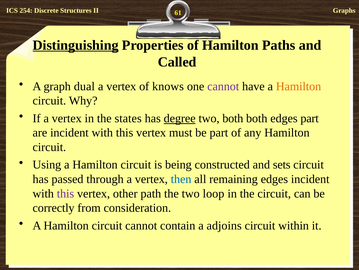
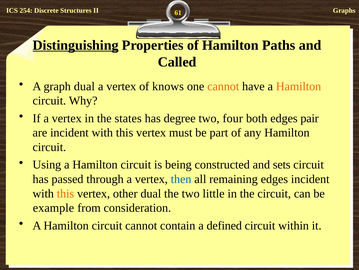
cannot colour: purple -> orange (223, 86)
degree underline: present -> none (180, 118)
two both: both -> four (233, 118)
edges part: part -> pair (310, 118)
this colour: purple -> orange (65, 193)
other path: path -> dual (151, 193)
loop: loop -> little (214, 193)
correctly: correctly -> example (53, 207)
adjoins: adjoins -> defined (224, 225)
